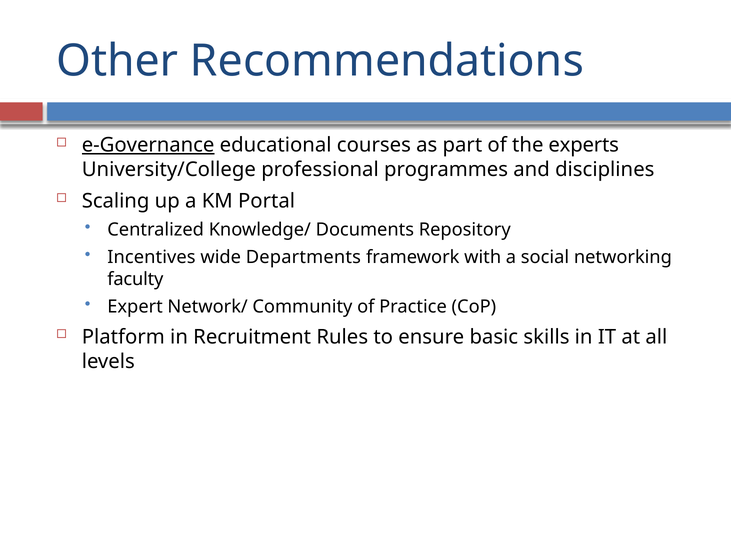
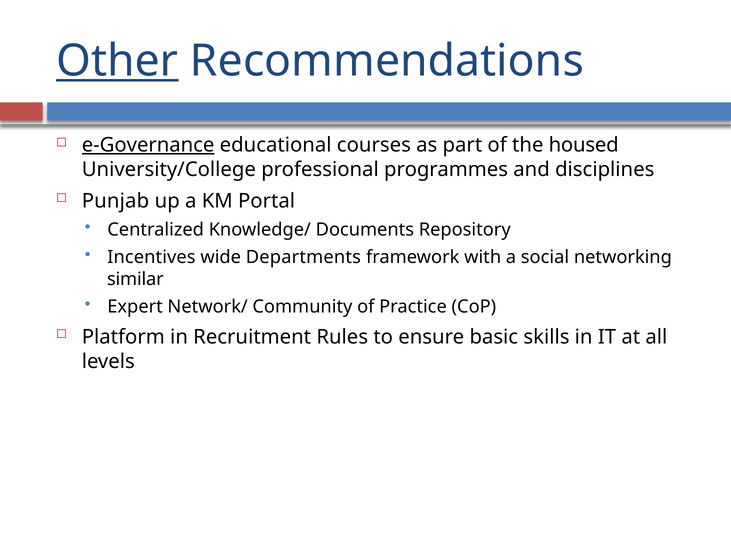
Other underline: none -> present (117, 61)
experts: experts -> housed (584, 145)
Scaling: Scaling -> Punjab (115, 201)
faculty: faculty -> similar (135, 279)
